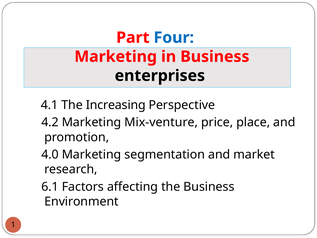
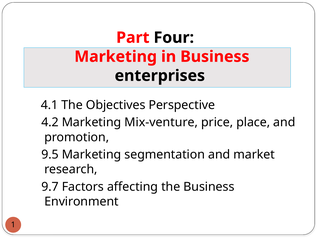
Four colour: blue -> black (174, 38)
Increasing: Increasing -> Objectives (116, 105)
4.0: 4.0 -> 9.5 (50, 154)
6.1: 6.1 -> 9.7 (50, 187)
